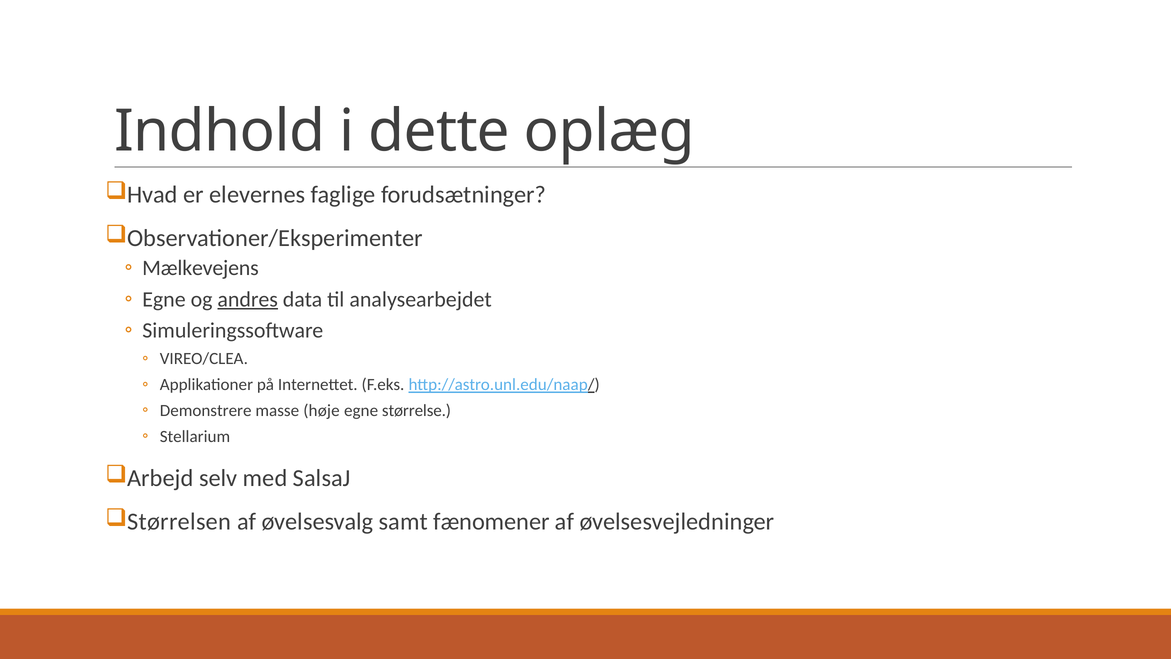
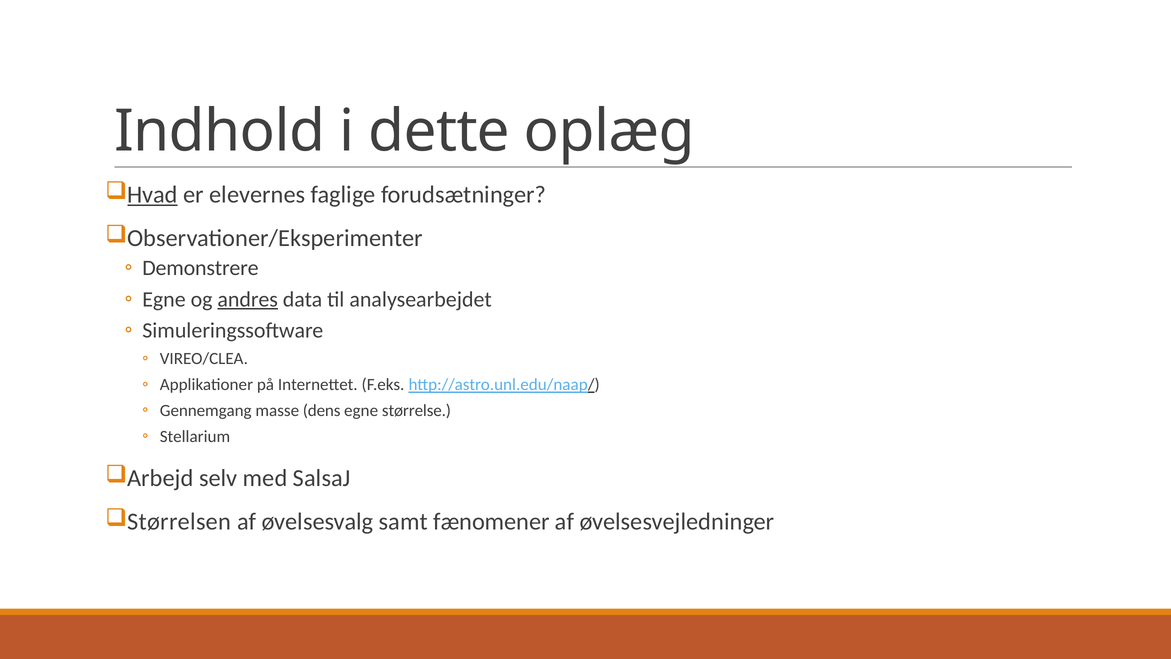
Hvad underline: none -> present (153, 195)
Mælkevejens: Mælkevejens -> Demonstrere (200, 268)
Demonstrere: Demonstrere -> Gennemgang (206, 410)
høje: høje -> dens (322, 410)
